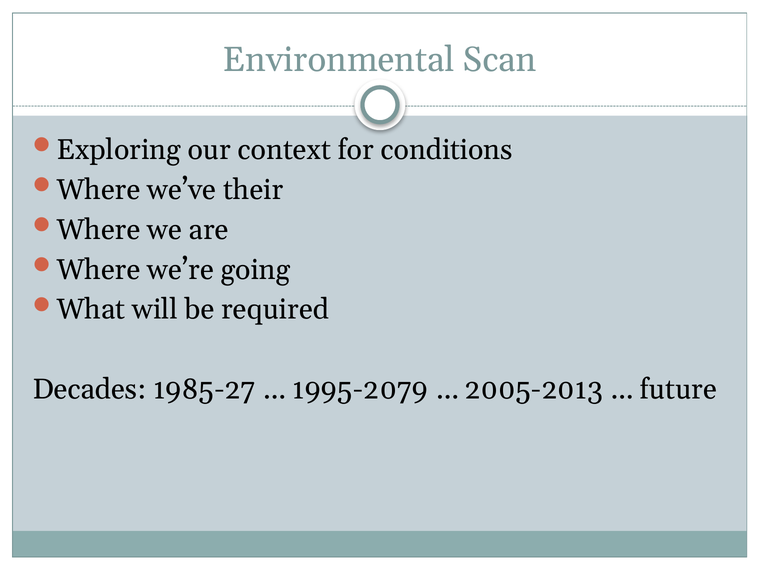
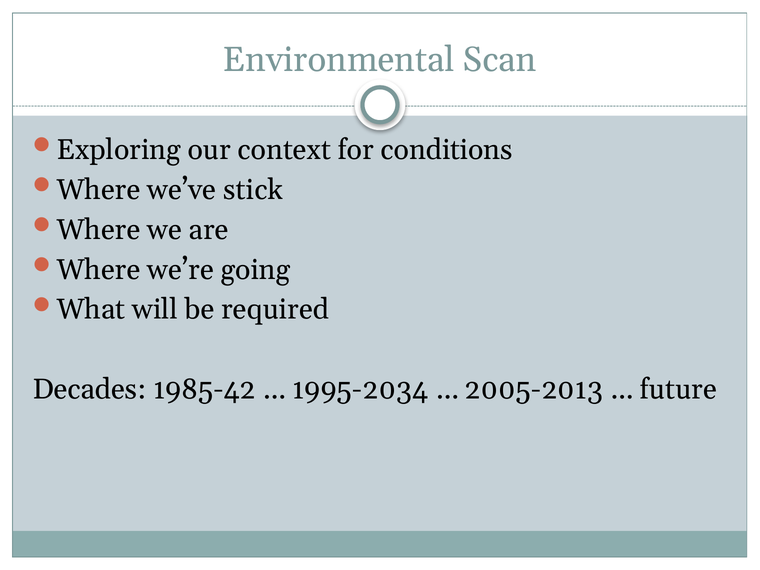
their: their -> stick (253, 190)
1985-27: 1985-27 -> 1985-42 (204, 389)
1995-2079: 1995-2079 -> 1995-2034 (360, 389)
